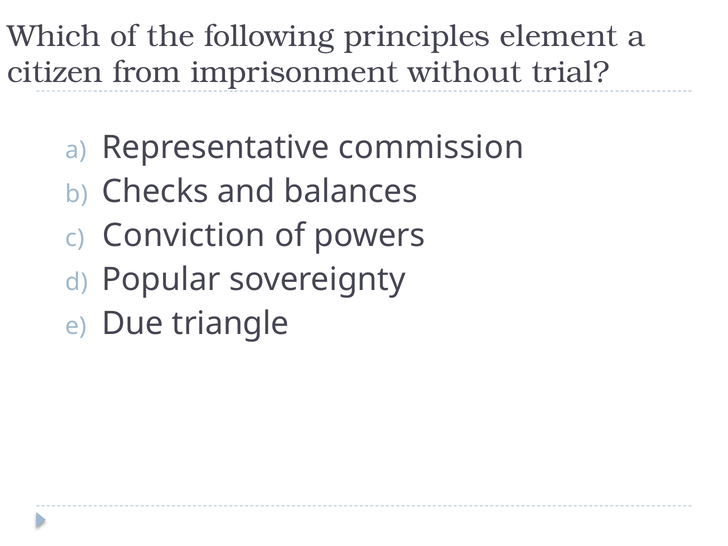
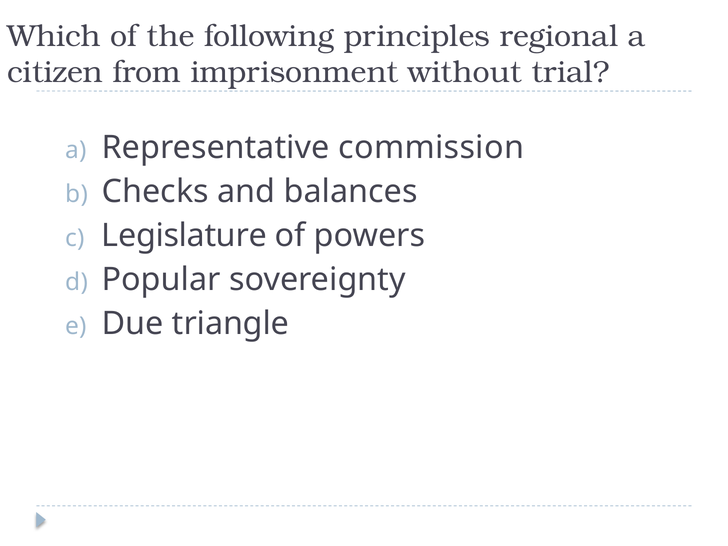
element: element -> regional (559, 36)
Conviction: Conviction -> Legislature (184, 236)
